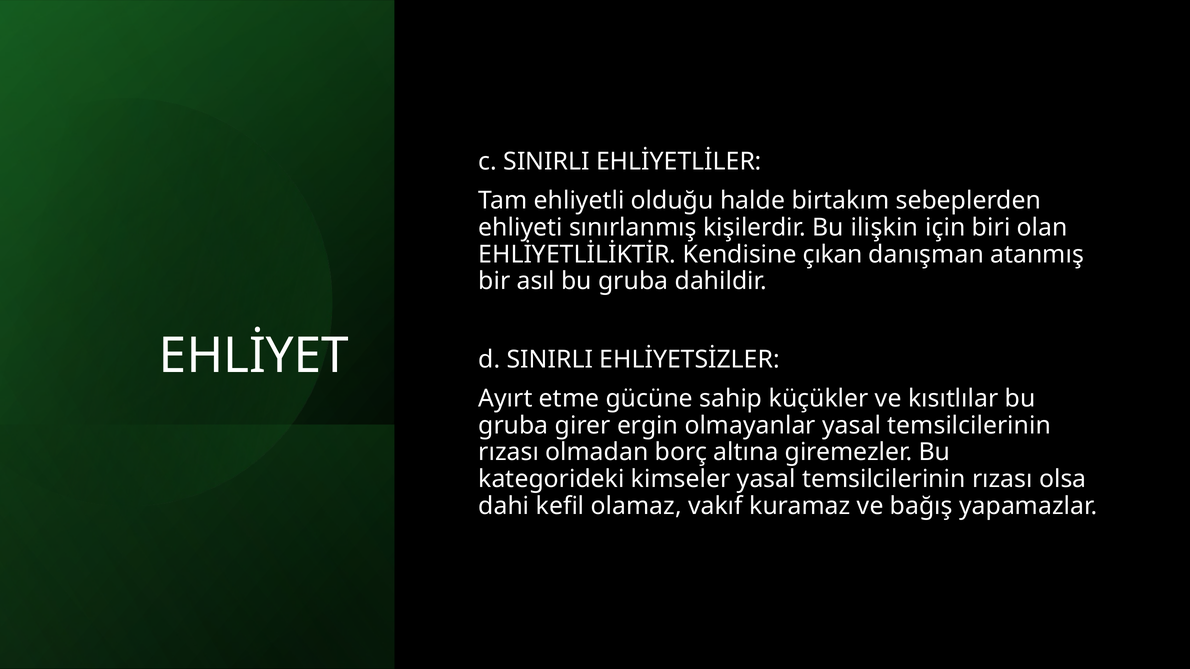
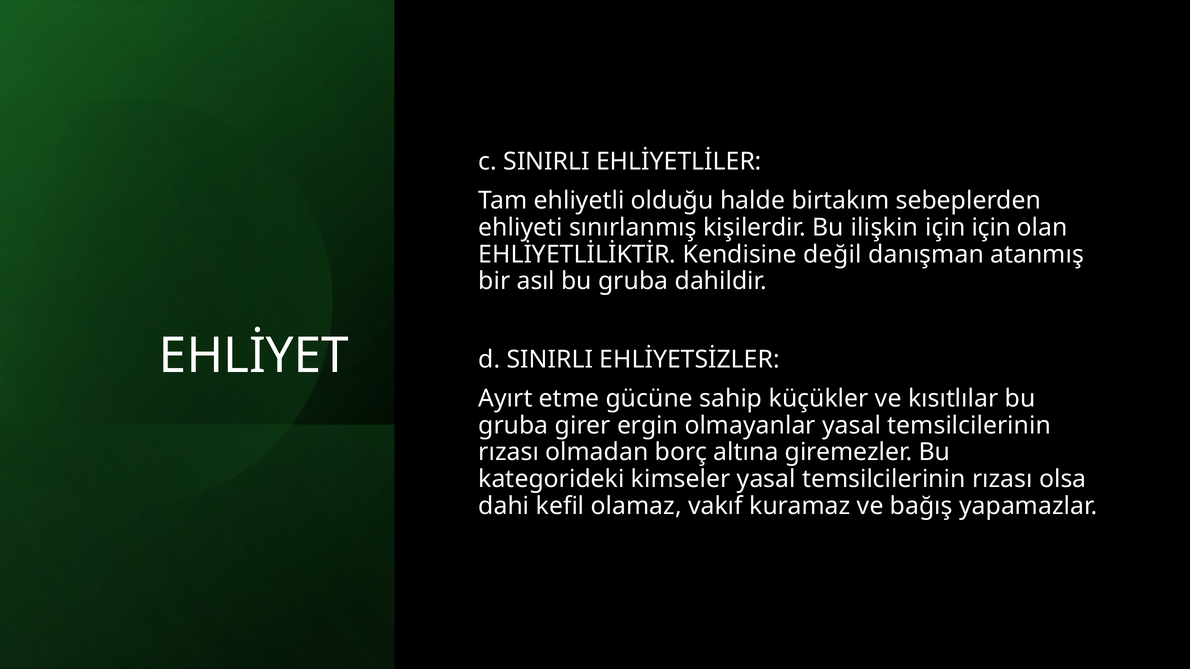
için biri: biri -> için (991, 228)
çıkan: çıkan -> değil (833, 254)
